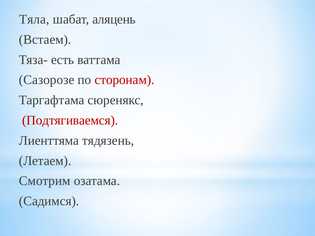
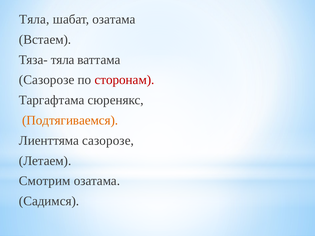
шабат аляцень: аляцень -> озатама (114, 19)
Тяза- есть: есть -> тяла (63, 60)
Подтягиваемся colour: red -> orange (70, 120)
Лиенттяма тядязень: тядязень -> сазорозе (108, 141)
